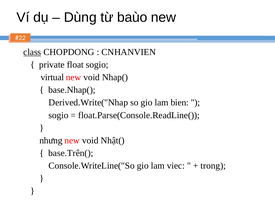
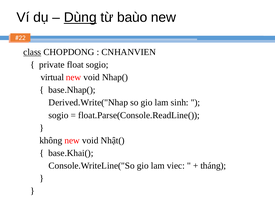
Dùng underline: none -> present (80, 17)
bien: bien -> sinh (180, 103)
nhưng: nhưng -> không (51, 141)
base.Trên(: base.Trên( -> base.Khai( (71, 153)
trong: trong -> tháng (213, 166)
